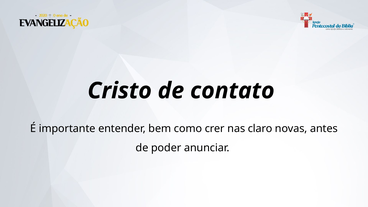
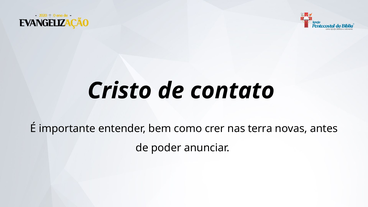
claro: claro -> terra (260, 129)
